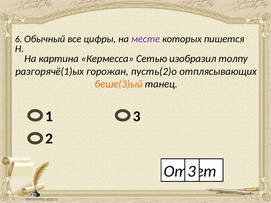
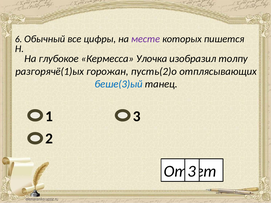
картина: картина -> глубокое (59, 59)
Сетью: Сетью -> Улочка (152, 59)
беше(3)ый colour: orange -> blue (119, 84)
